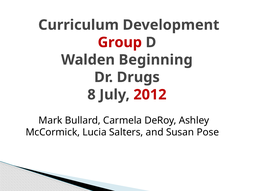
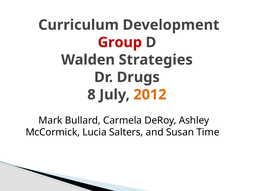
Beginning: Beginning -> Strategies (156, 60)
2012 colour: red -> orange (150, 94)
Pose: Pose -> Time (208, 132)
